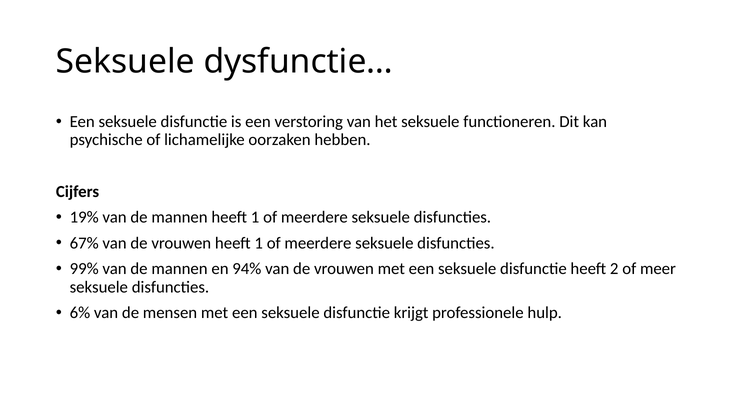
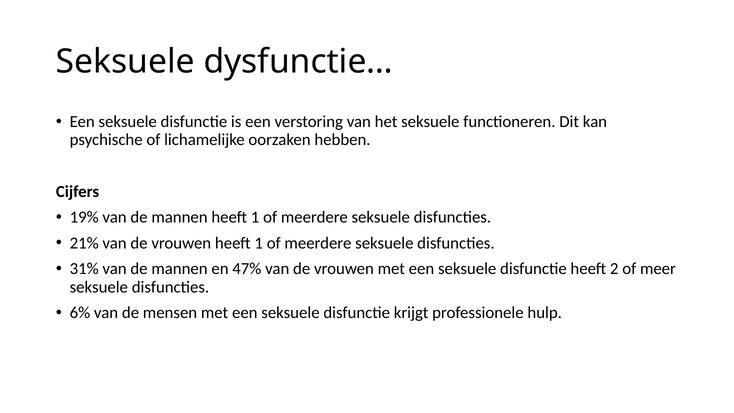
67%: 67% -> 21% (84, 243)
99%: 99% -> 31% (84, 269)
94%: 94% -> 47% (247, 269)
